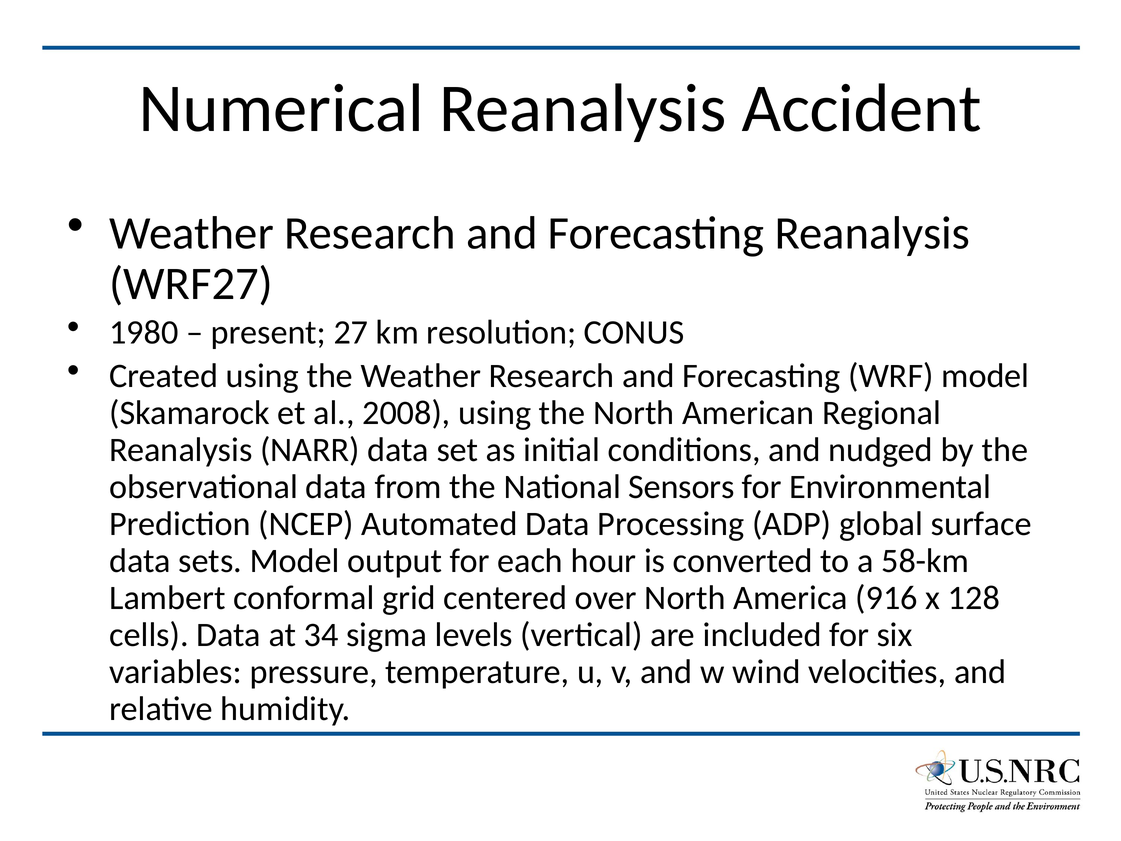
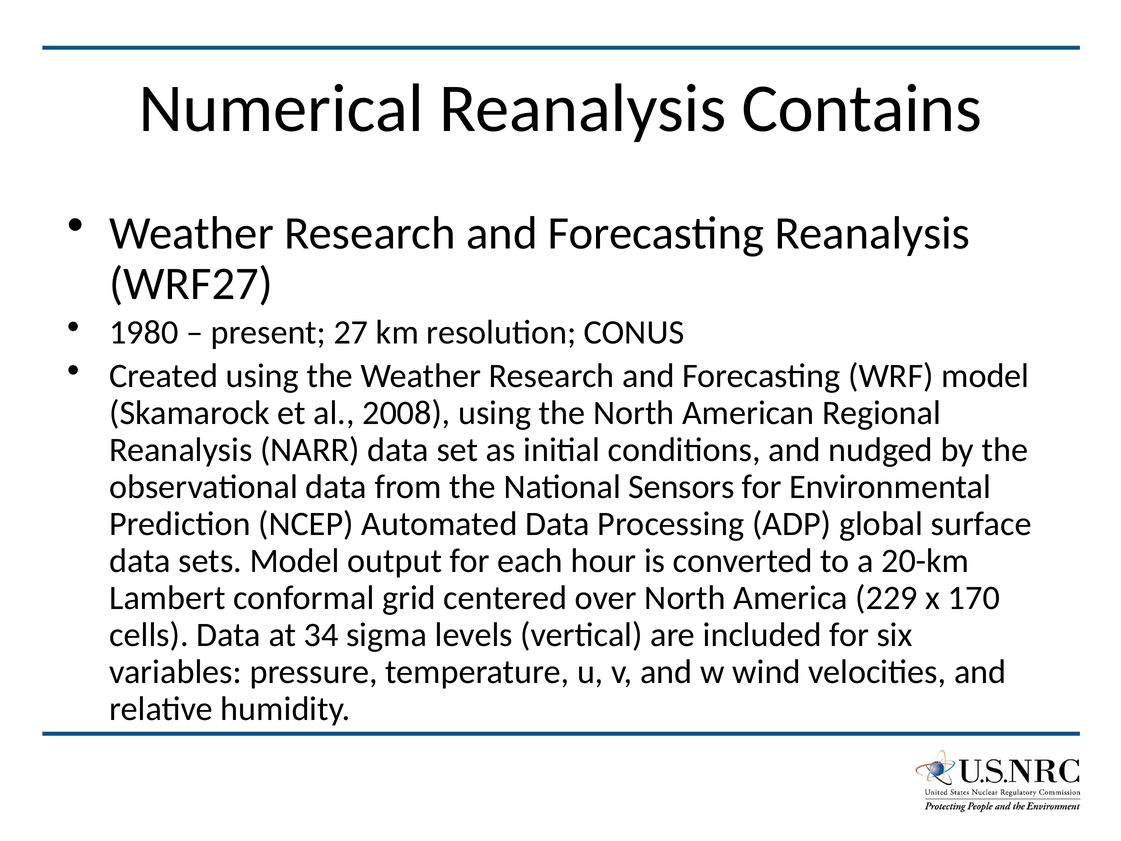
Accident: Accident -> Contains (862, 109)
58-km: 58-km -> 20-km (925, 561)
916: 916 -> 229 (887, 598)
128: 128 -> 170 (974, 598)
